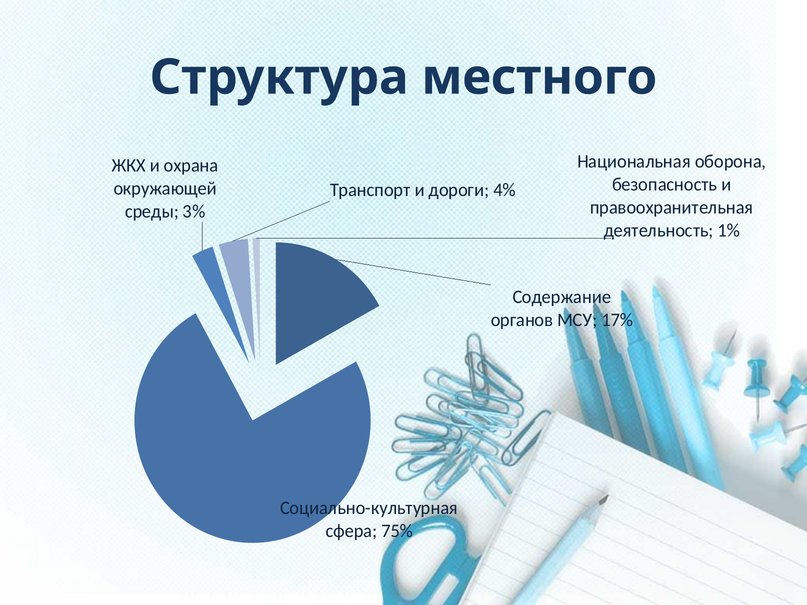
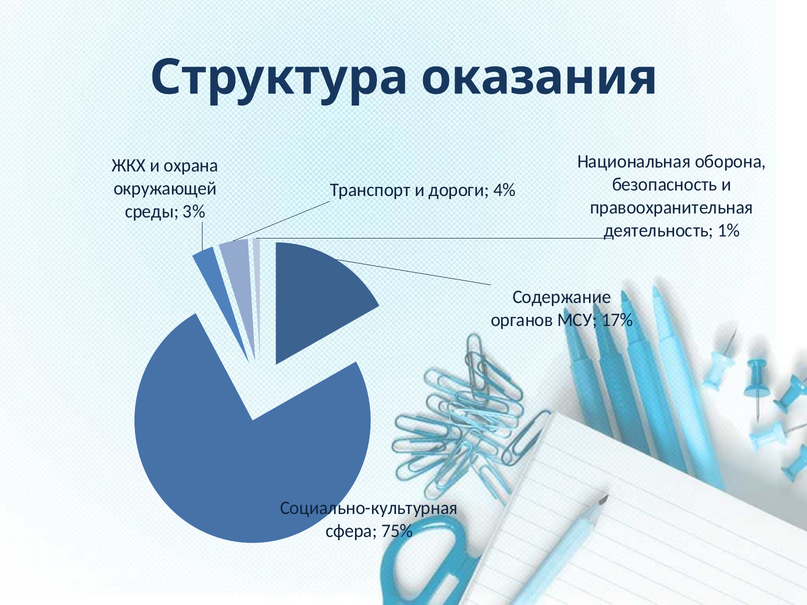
местного: местного -> оказания (539, 77)
